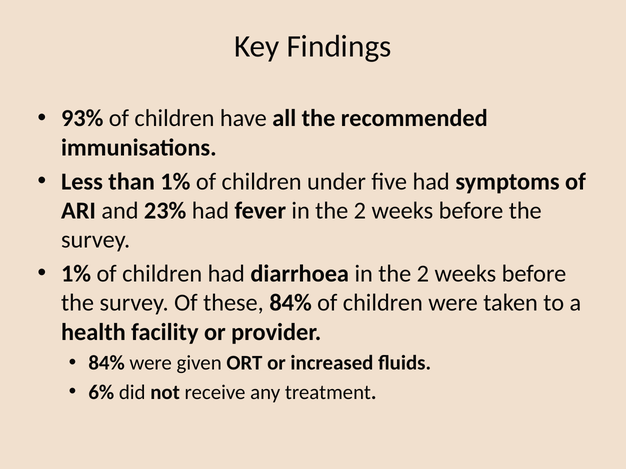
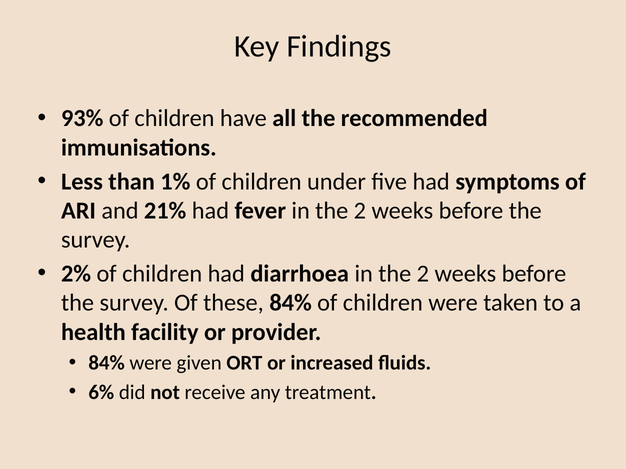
23%: 23% -> 21% (165, 211)
1%: 1% -> 2% (76, 274)
